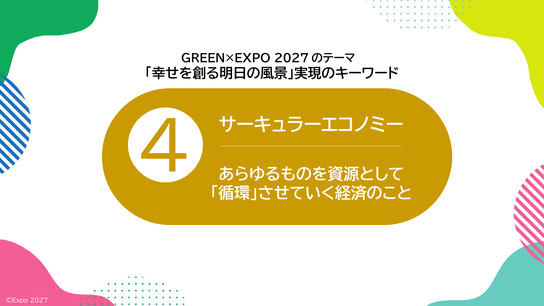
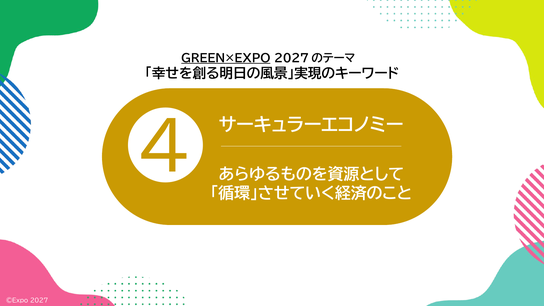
GREEN×EXPO underline: none -> present (226, 58)
